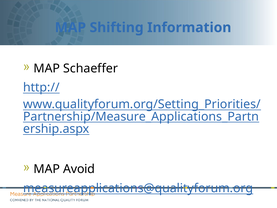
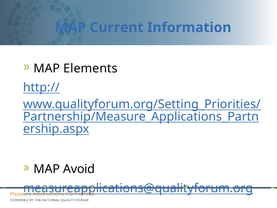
Shifting: Shifting -> Current (117, 28)
Schaeffer: Schaeffer -> Elements (90, 68)
